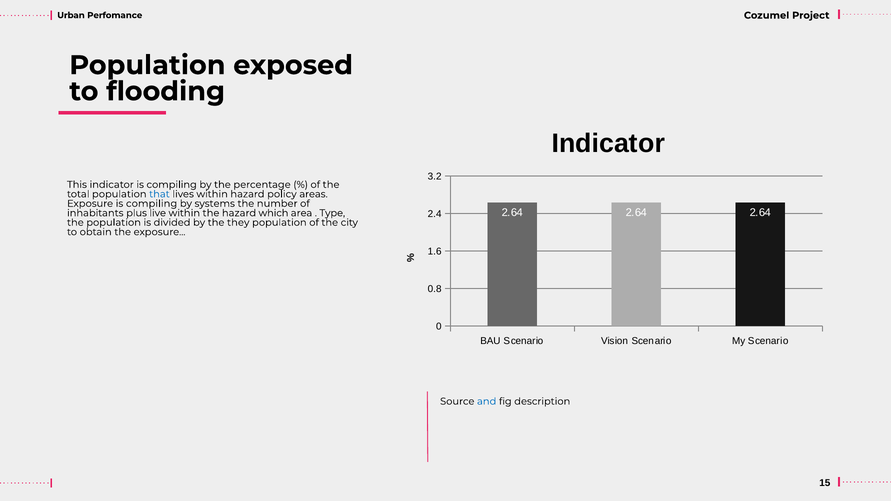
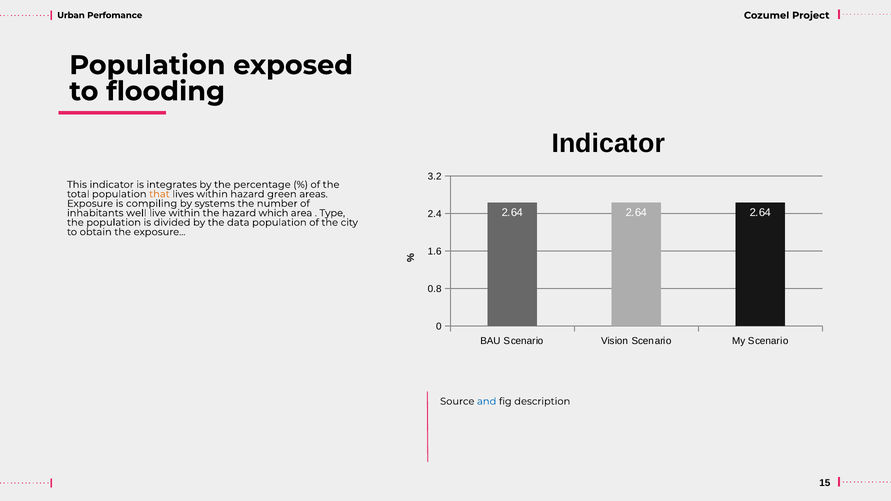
indicator is compiling: compiling -> integrates (172, 185)
that colour: blue -> orange (159, 194)
policy: policy -> green (282, 194)
plus: plus -> well (136, 213)
they: they -> data (238, 223)
